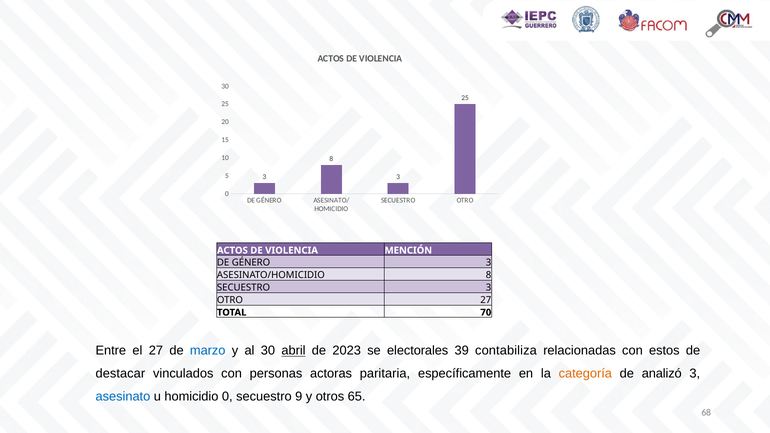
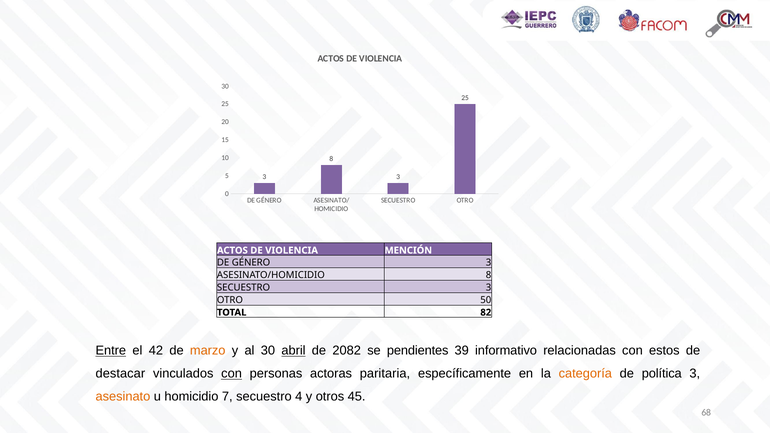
OTRO 27: 27 -> 50 (486, 300)
70: 70 -> 82 (486, 313)
Entre underline: none -> present (111, 351)
el 27: 27 -> 42 (156, 351)
marzo colour: blue -> orange (208, 351)
2023: 2023 -> 2082 (347, 351)
electorales: electorales -> pendientes (418, 351)
contabiliza: contabiliza -> informativo (506, 351)
con underline: none -> present (232, 374)
analizó: analizó -> política (662, 374)
asesinato colour: blue -> orange (123, 397)
homicidio 0: 0 -> 7 (227, 397)
9: 9 -> 4 (299, 397)
65: 65 -> 45 (357, 397)
